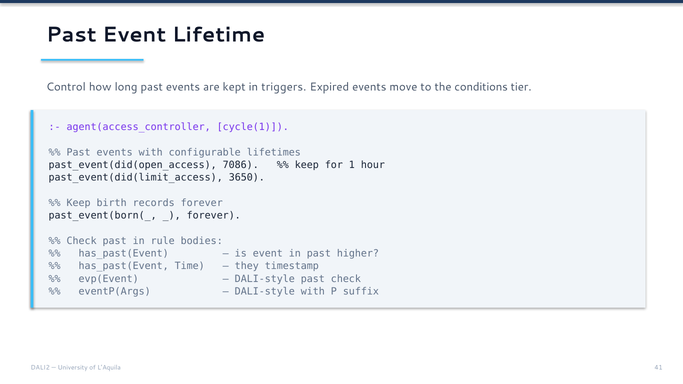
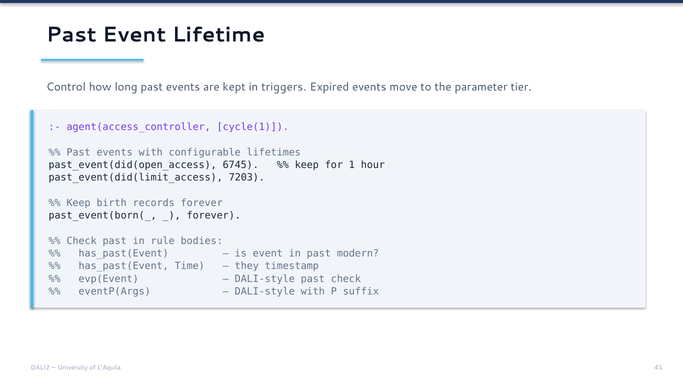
conditions: conditions -> parameter (481, 87)
7086: 7086 -> 6745 (241, 165)
3650: 3650 -> 7203 (247, 178)
higher: higher -> modern (358, 254)
